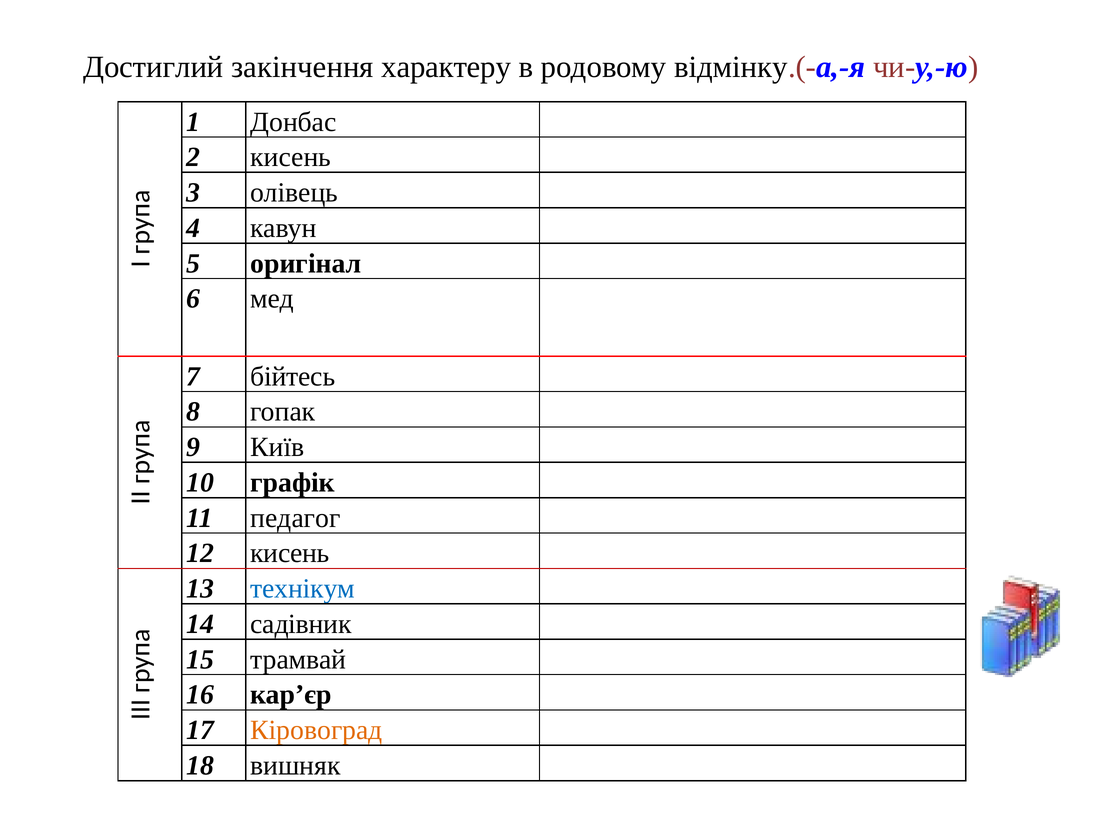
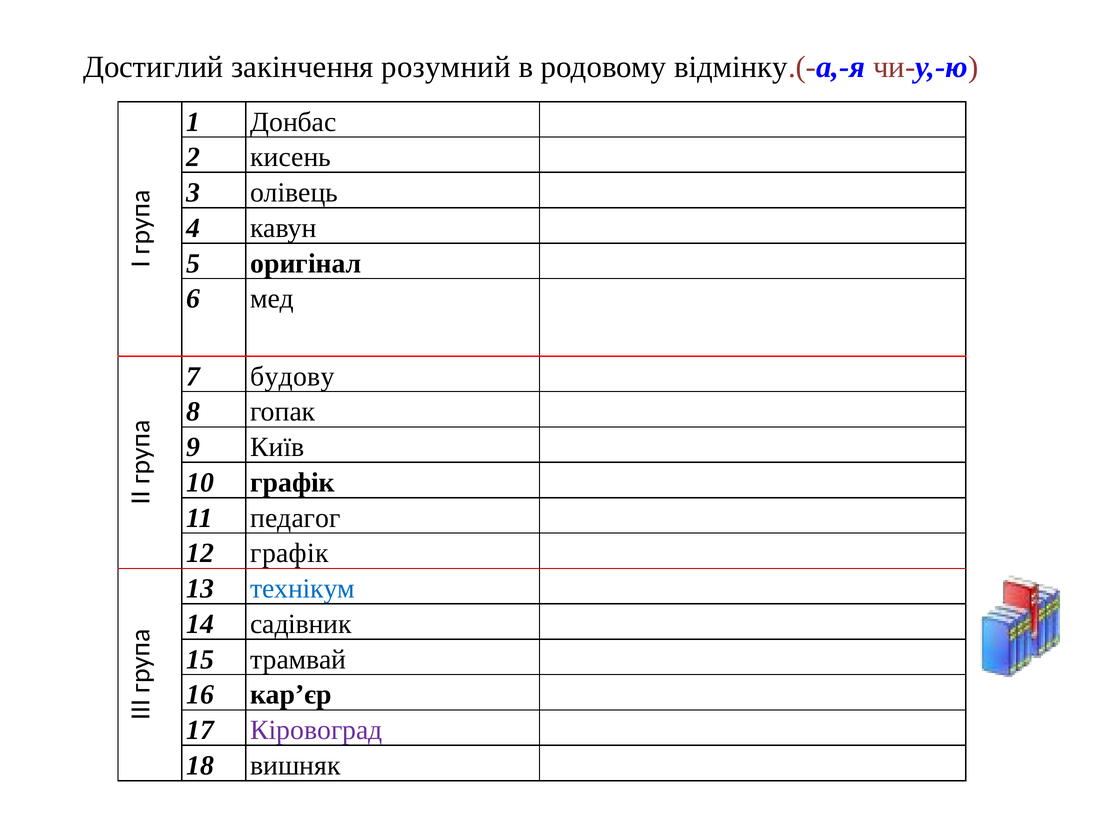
характеру: характеру -> розумний (446, 67)
бійтесь: бійтесь -> будову (293, 376)
12 кисень: кисень -> графік (290, 553)
Кіровоград colour: orange -> purple (316, 730)
